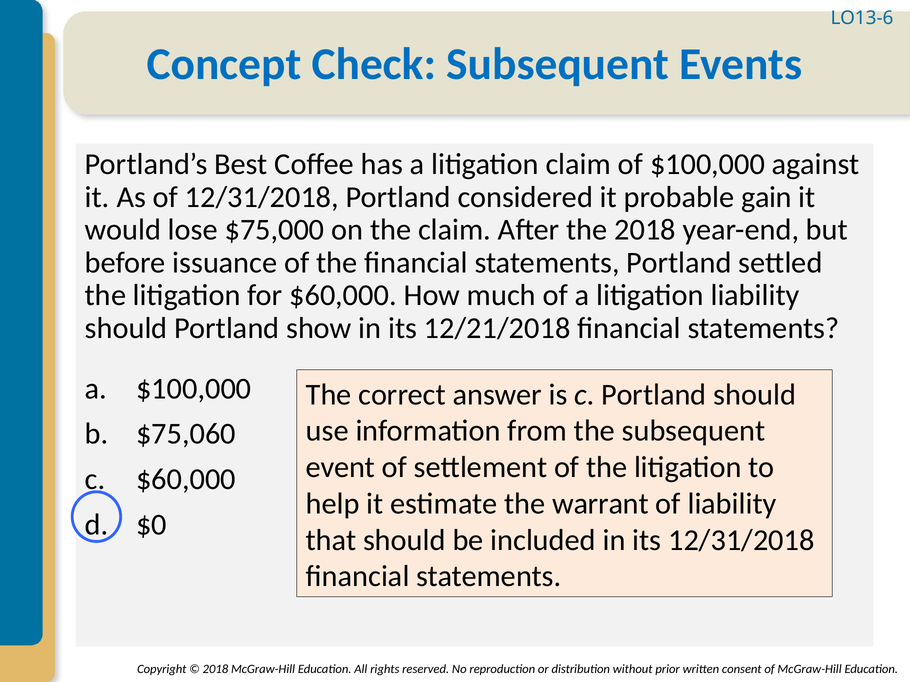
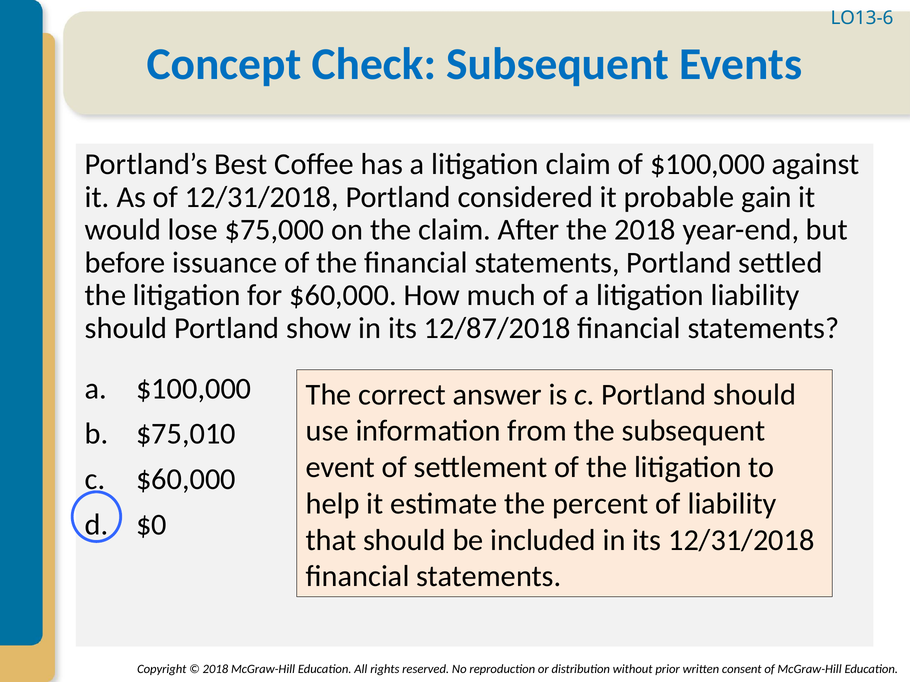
12/21/2018: 12/21/2018 -> 12/87/2018 (497, 328)
$75,060: $75,060 -> $75,010 (186, 434)
warrant: warrant -> percent (600, 504)
